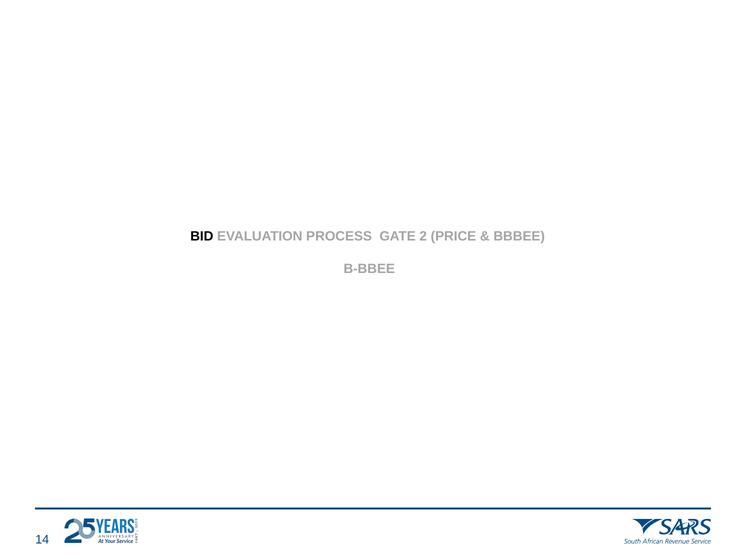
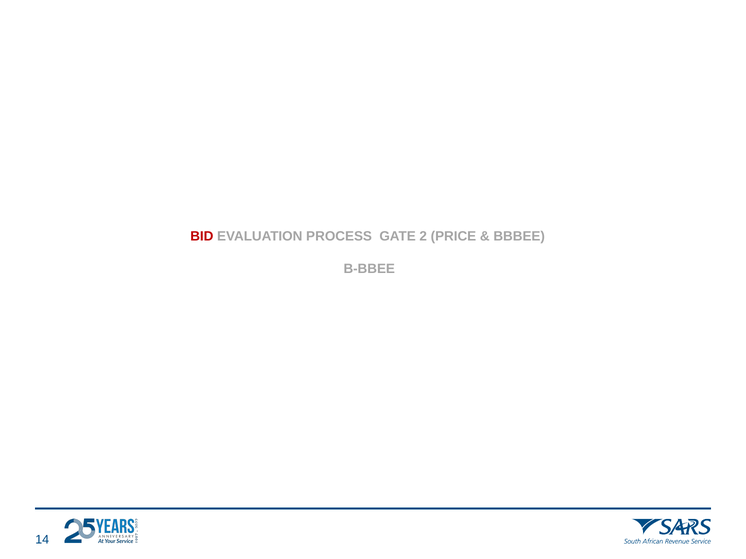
BID colour: black -> red (202, 237)
